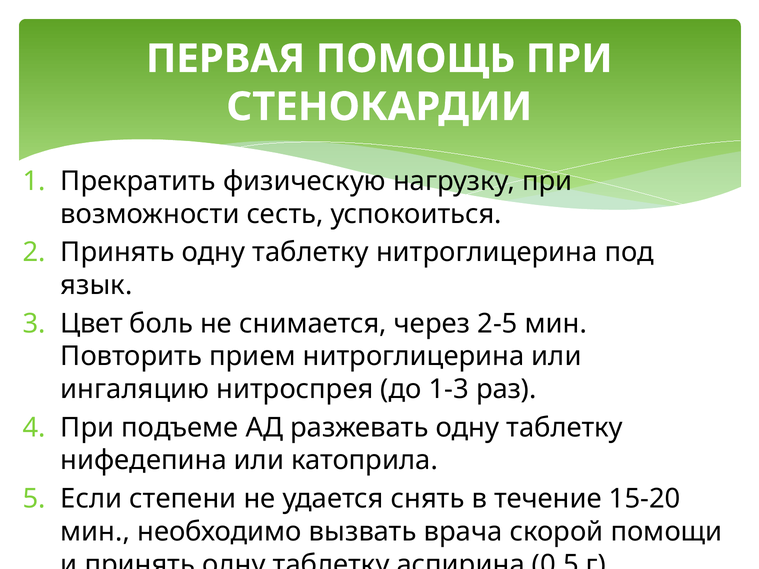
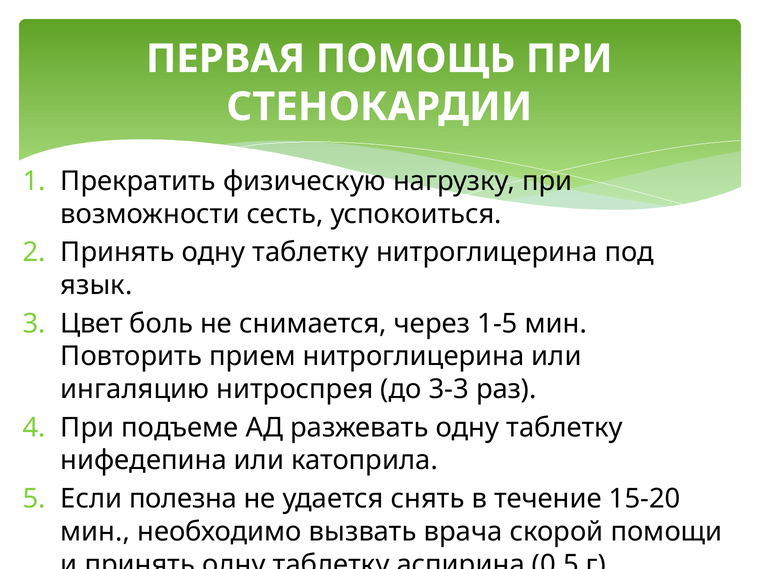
2-5: 2-5 -> 1-5 (497, 324)
1-3: 1-3 -> 3-3 (449, 389)
степени: степени -> полезна (183, 499)
